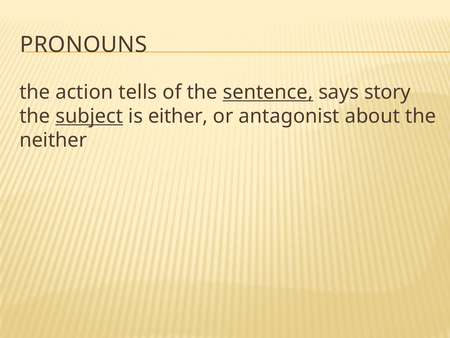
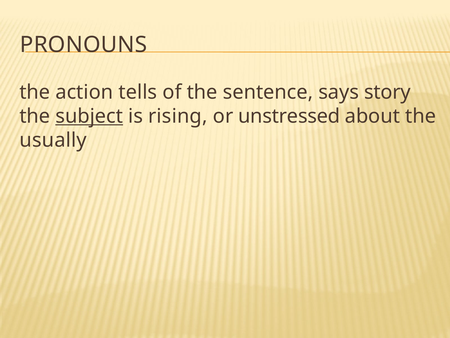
sentence underline: present -> none (268, 92)
either: either -> rising (178, 116)
antagonist: antagonist -> unstressed (289, 116)
neither: neither -> usually (53, 140)
